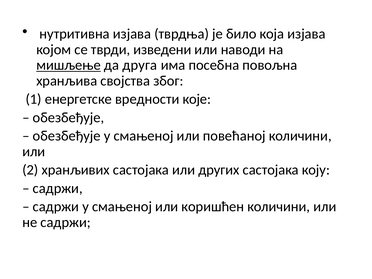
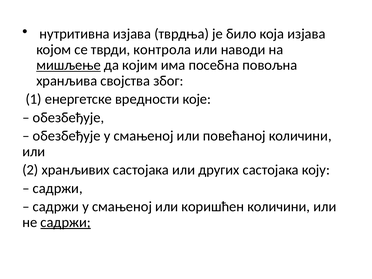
изведени: изведени -> контрола (162, 50)
друга: друга -> којим (140, 65)
садржи underline: none -> present (66, 222)
